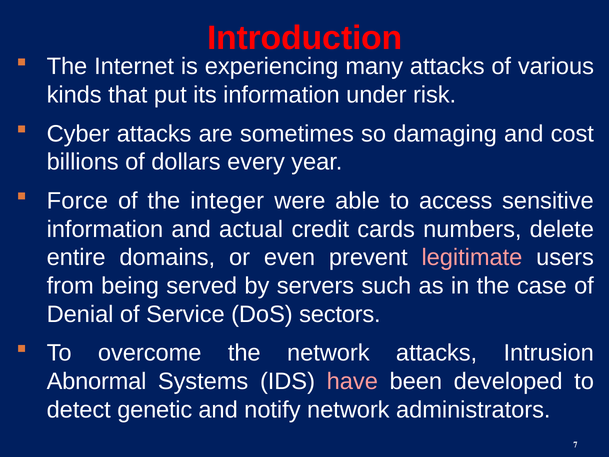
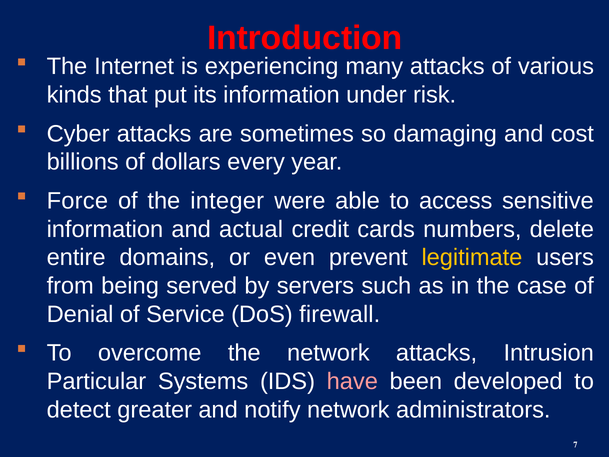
legitimate colour: pink -> yellow (472, 258)
sectors: sectors -> firewall (340, 314)
Abnormal: Abnormal -> Particular (96, 381)
genetic: genetic -> greater (155, 410)
